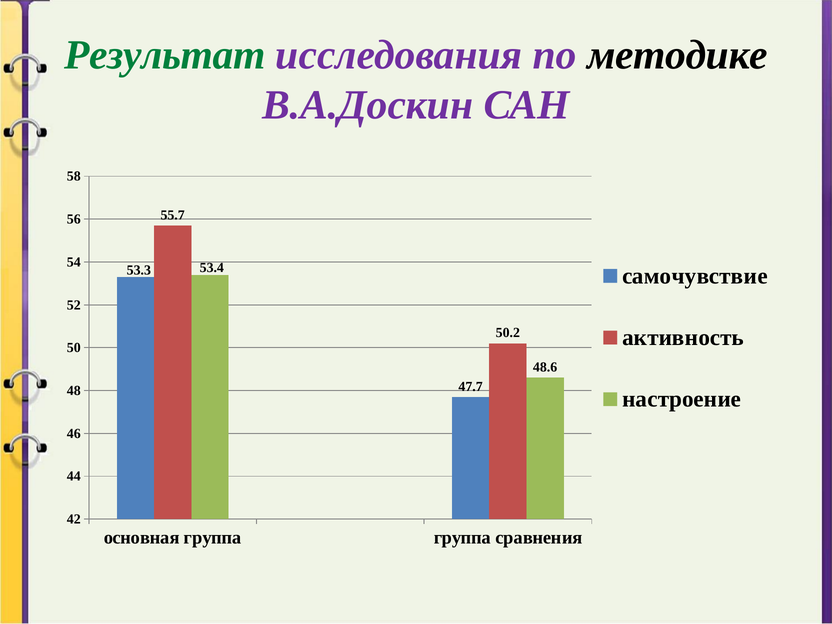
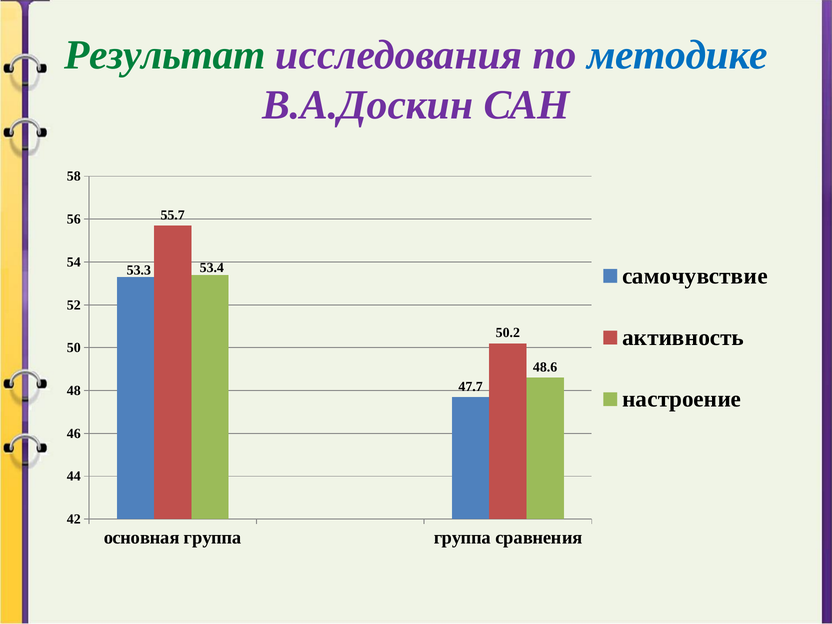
методике colour: black -> blue (677, 55)
